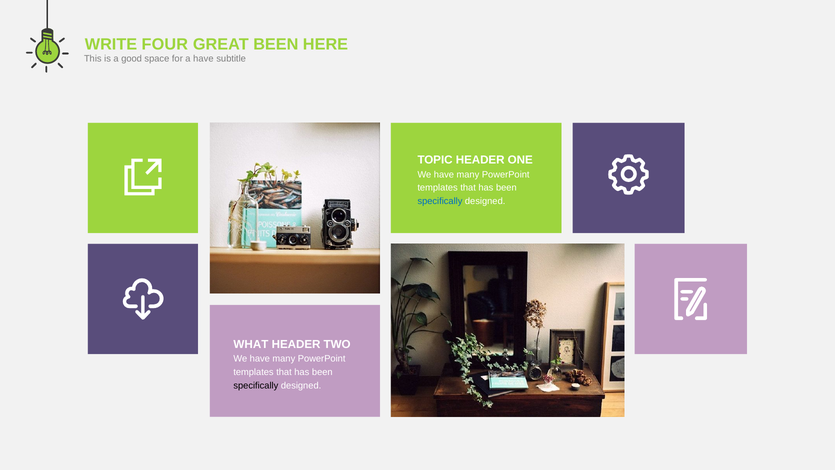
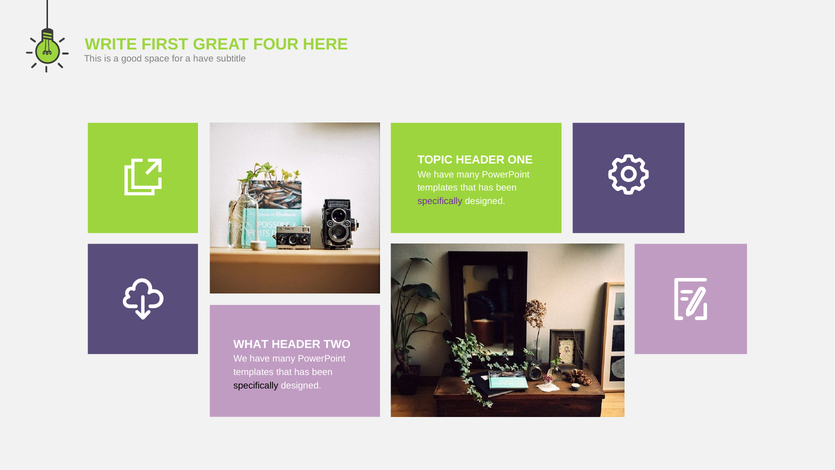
FOUR: FOUR -> FIRST (165, 44)
GREAT BEEN: BEEN -> FOUR (276, 44)
specifically colour: blue -> purple (440, 201)
